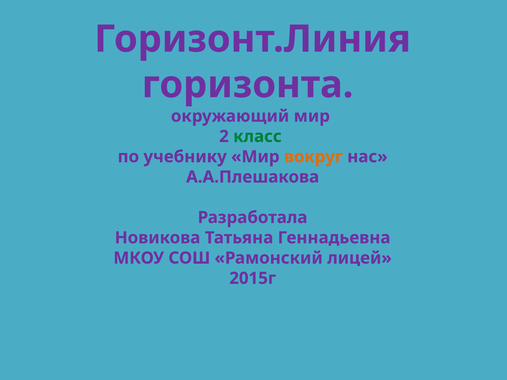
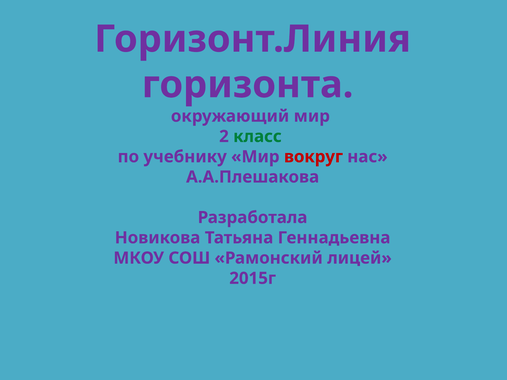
вокруг colour: orange -> red (313, 157)
